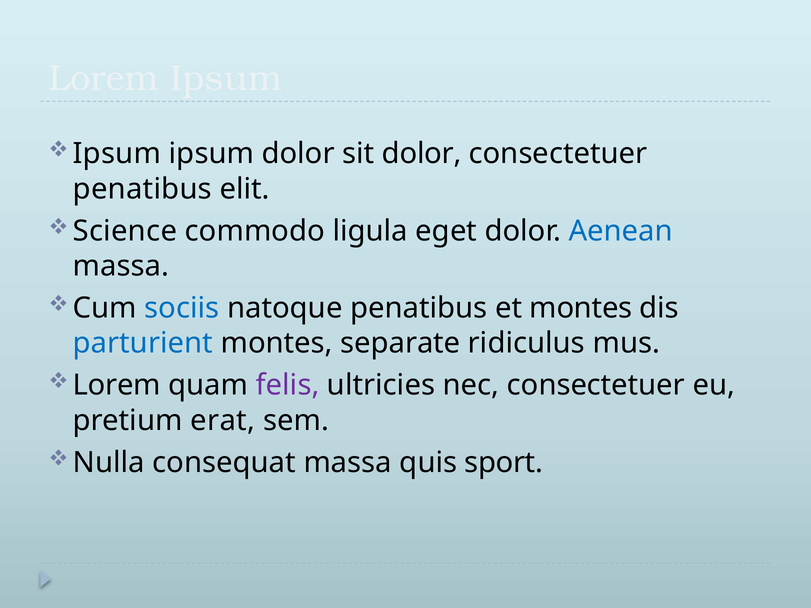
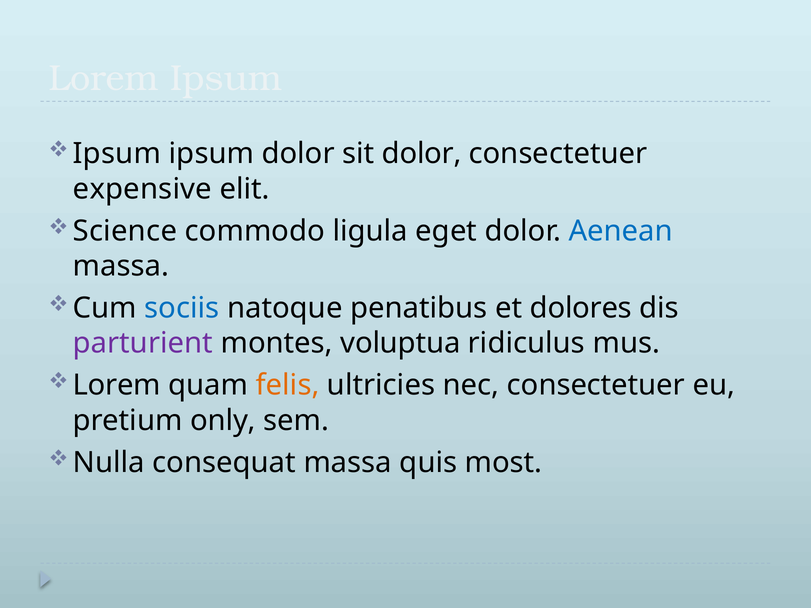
penatibus: penatibus -> expensive (142, 189)
et montes: montes -> dolores (581, 308)
parturient colour: blue -> purple (143, 343)
separate: separate -> voluptua (400, 343)
felis colour: purple -> orange (288, 385)
erat: erat -> only (223, 421)
sport: sport -> most (504, 463)
